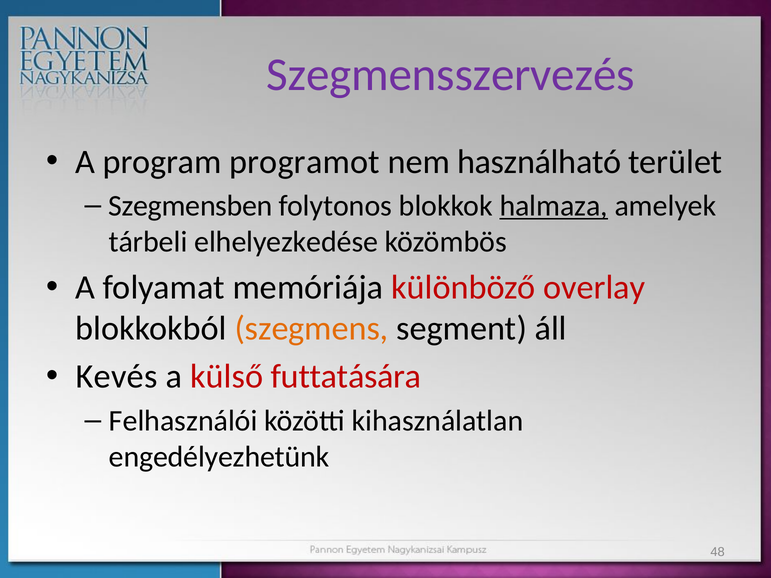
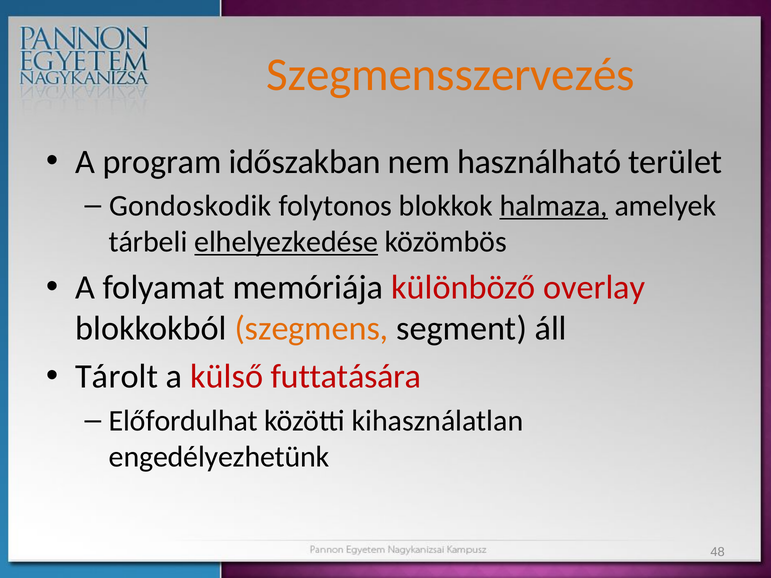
Szegmensszervezés colour: purple -> orange (450, 75)
programot: programot -> időszakban (305, 162)
Szegmensben: Szegmensben -> Gondoskodik (190, 206)
elhelyezkedése underline: none -> present (286, 242)
Kevés: Kevés -> Tárolt (117, 377)
Felhasználói: Felhasználói -> Előfordulhat (183, 421)
